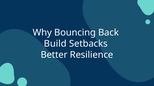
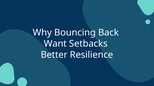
Build: Build -> Want (55, 44)
